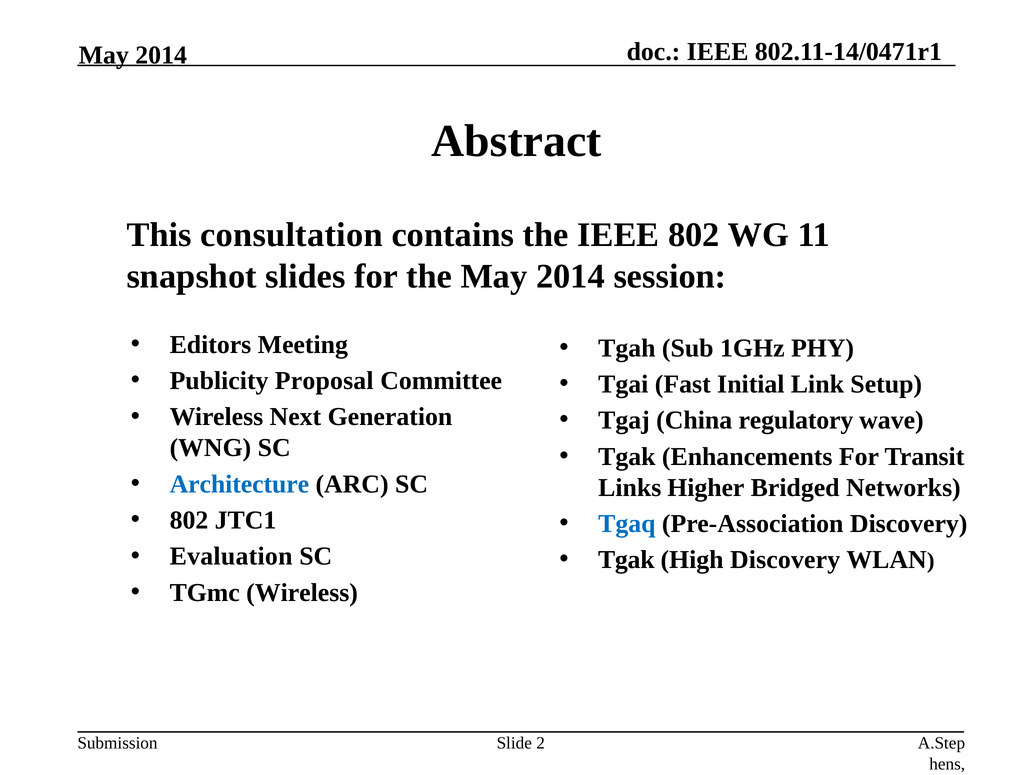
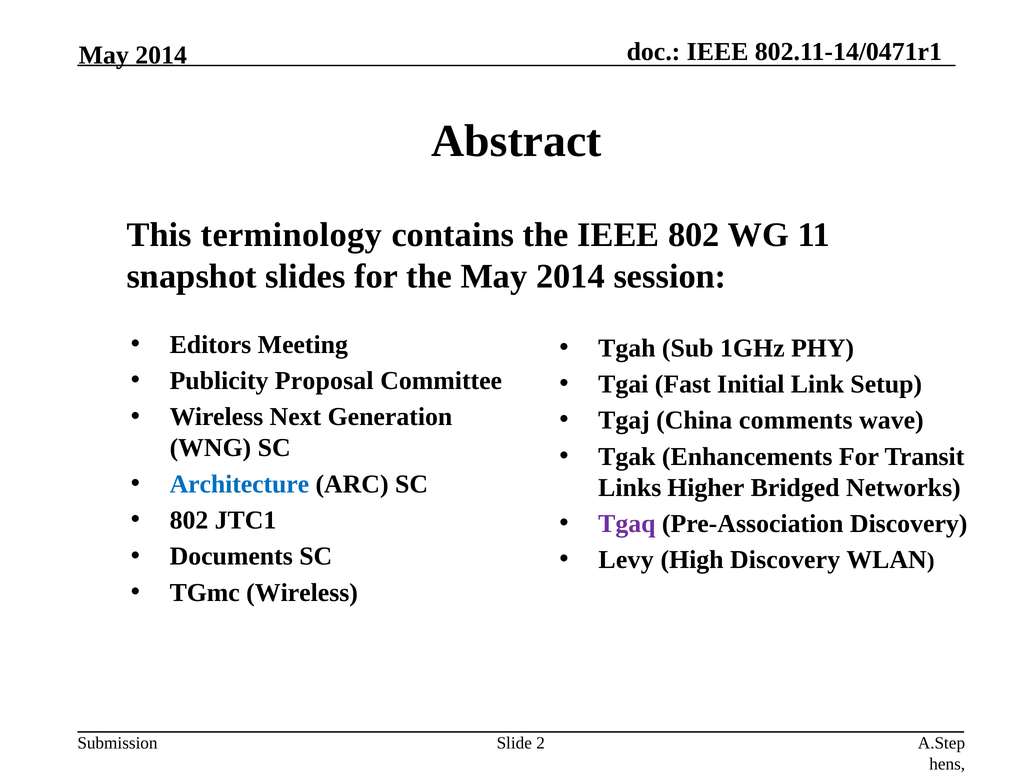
consultation: consultation -> terminology (292, 235)
regulatory: regulatory -> comments (796, 420)
Tgaq colour: blue -> purple (627, 524)
Evaluation: Evaluation -> Documents (231, 556)
Tgak: Tgak -> Levy (626, 560)
